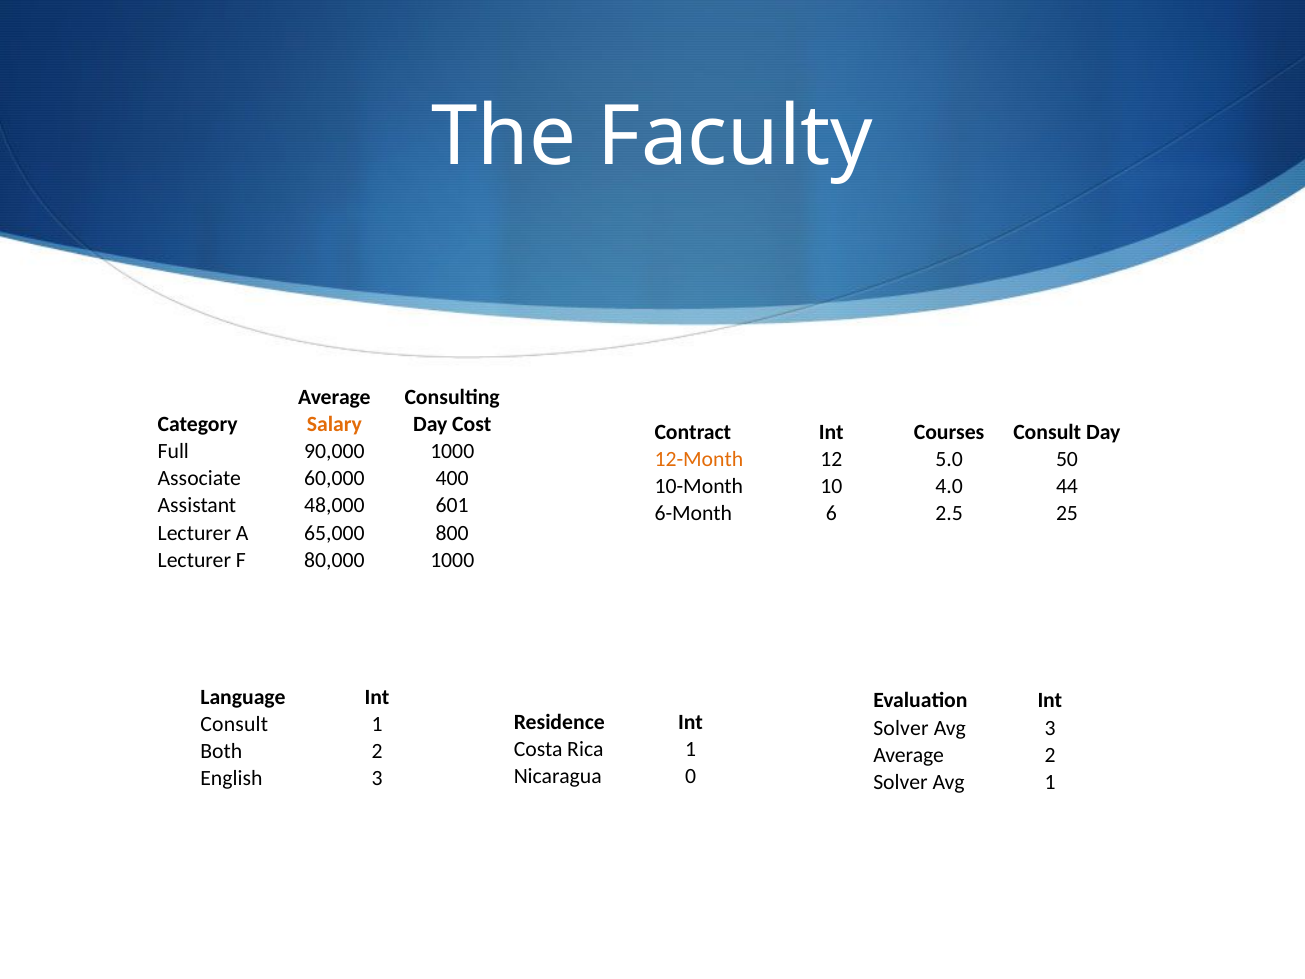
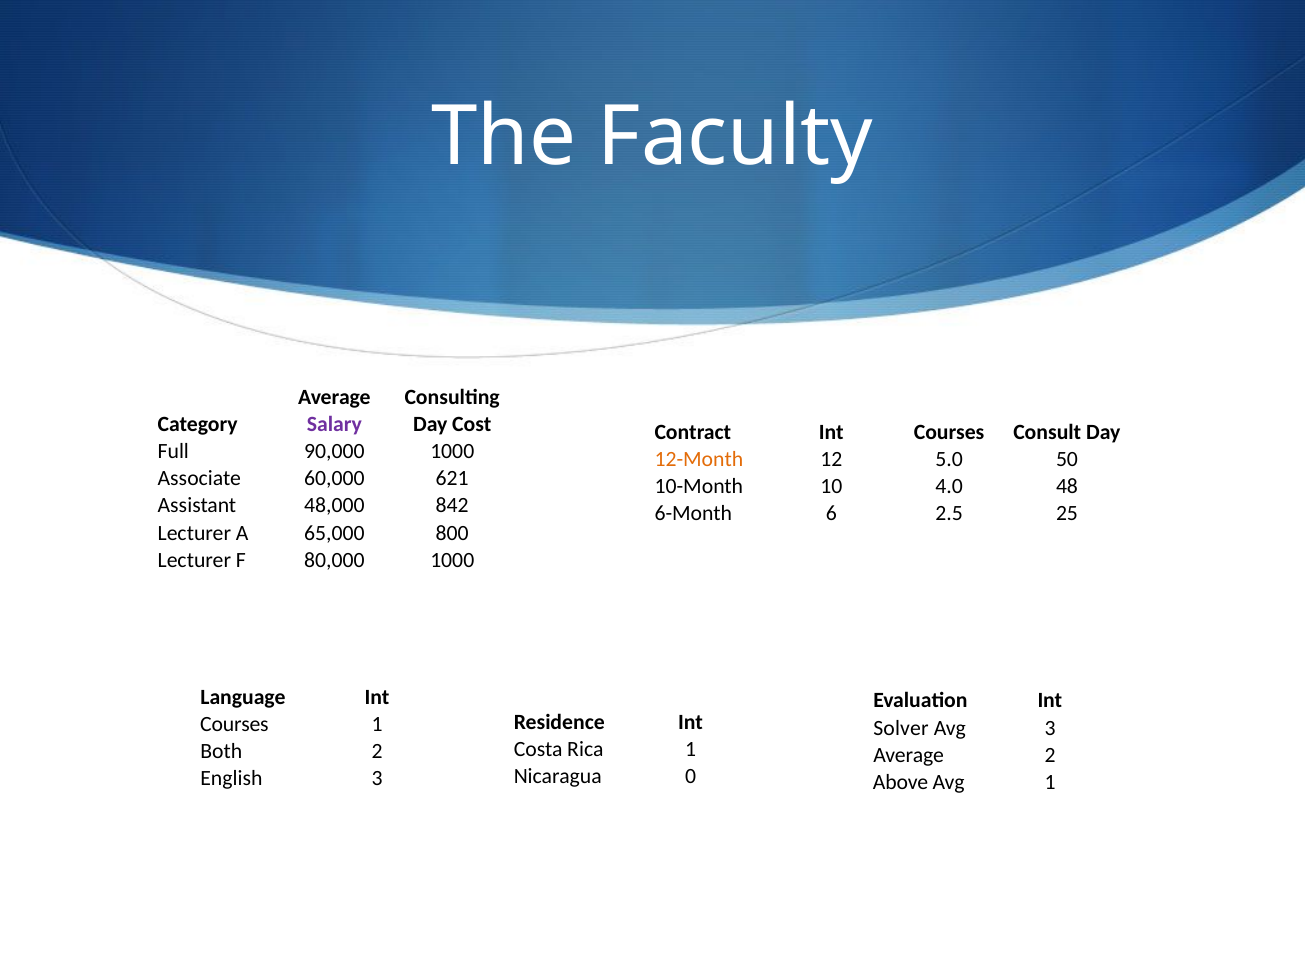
Salary colour: orange -> purple (334, 424)
400: 400 -> 621 (452, 479)
44: 44 -> 48 (1067, 486)
601: 601 -> 842 (452, 506)
Consult: Consult -> Courses (234, 724)
Solver: Solver -> Above (901, 782)
